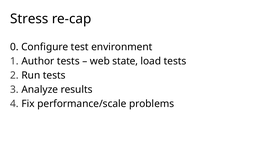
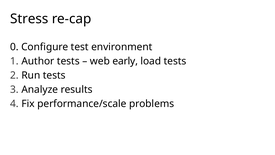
state: state -> early (125, 61)
